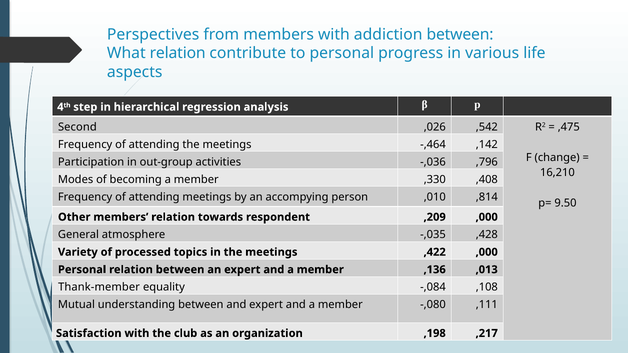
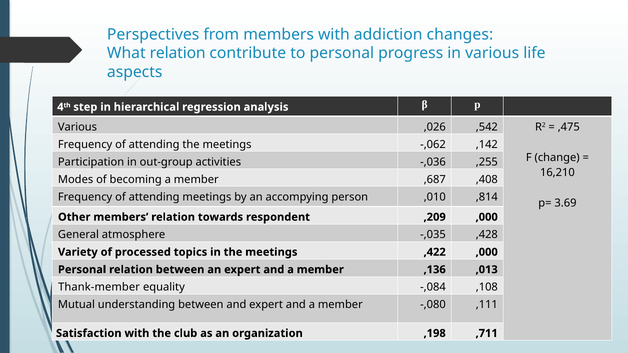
addiction between: between -> changes (460, 34)
Second: Second -> Various (77, 127)
-,464: -,464 -> -,062 (433, 144)
,796: ,796 -> ,255 (487, 162)
,330: ,330 -> ,687 (435, 180)
9.50: 9.50 -> 3.69 (565, 203)
,217: ,217 -> ,711 (487, 333)
